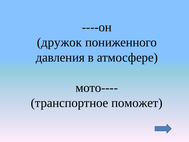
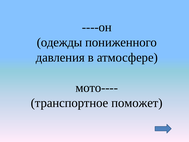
дружок: дружок -> одежды (60, 42)
